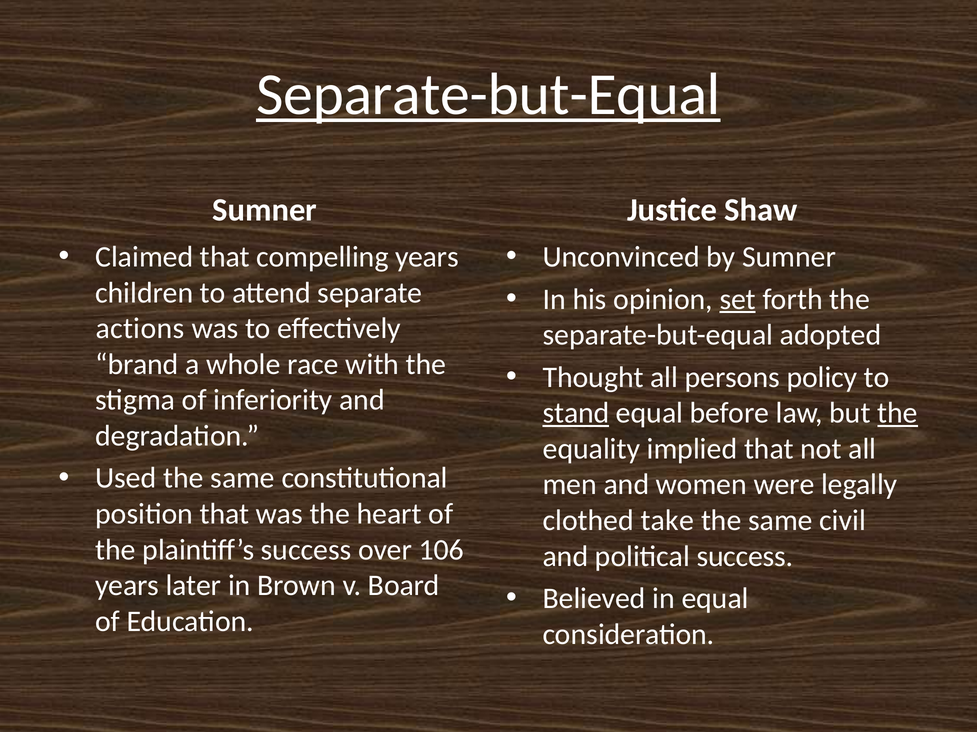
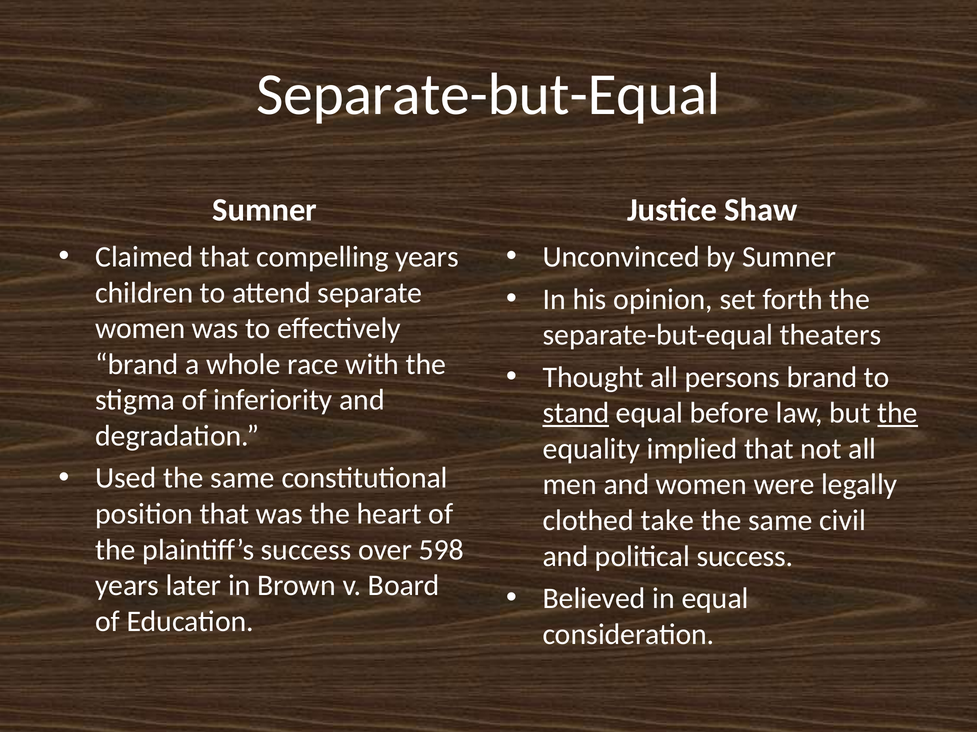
Separate-but-Equal underline: present -> none (488, 95)
set underline: present -> none (738, 300)
actions: actions -> women (140, 329)
adopted: adopted -> theaters (831, 335)
persons policy: policy -> brand (822, 378)
106: 106 -> 598 (441, 550)
